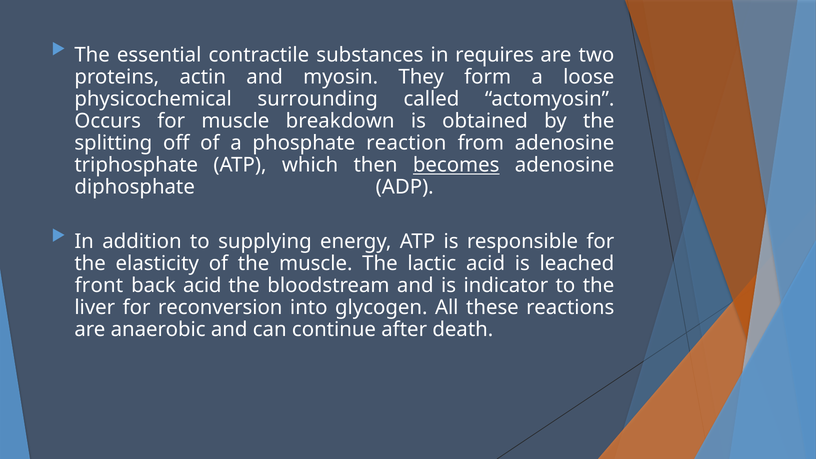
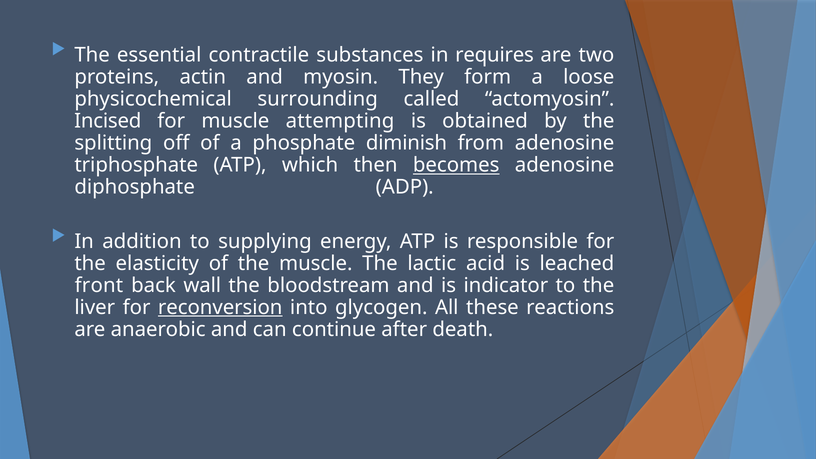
Occurs: Occurs -> Incised (108, 121)
breakdown: breakdown -> attempting (340, 121)
reaction: reaction -> diminish (406, 143)
back acid: acid -> wall (202, 285)
reconversion underline: none -> present (220, 307)
